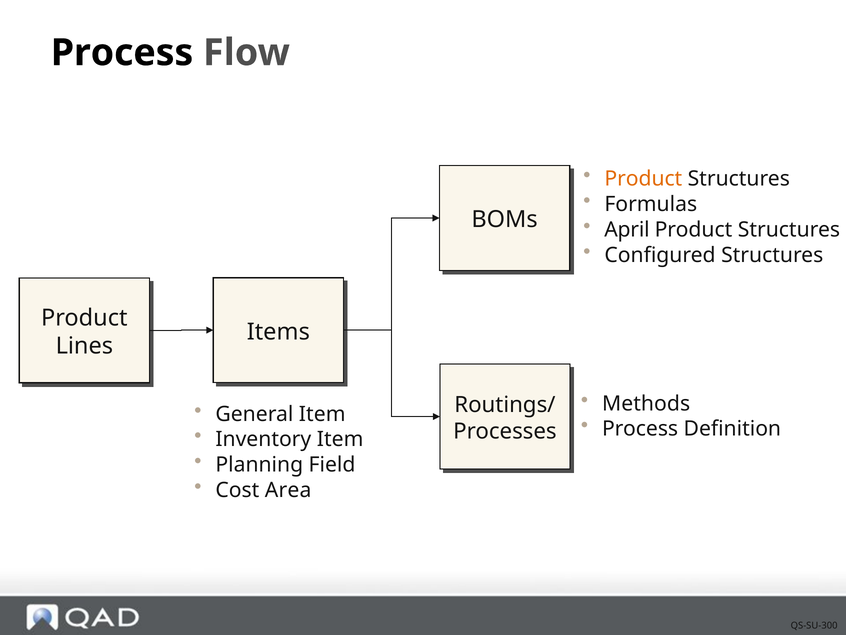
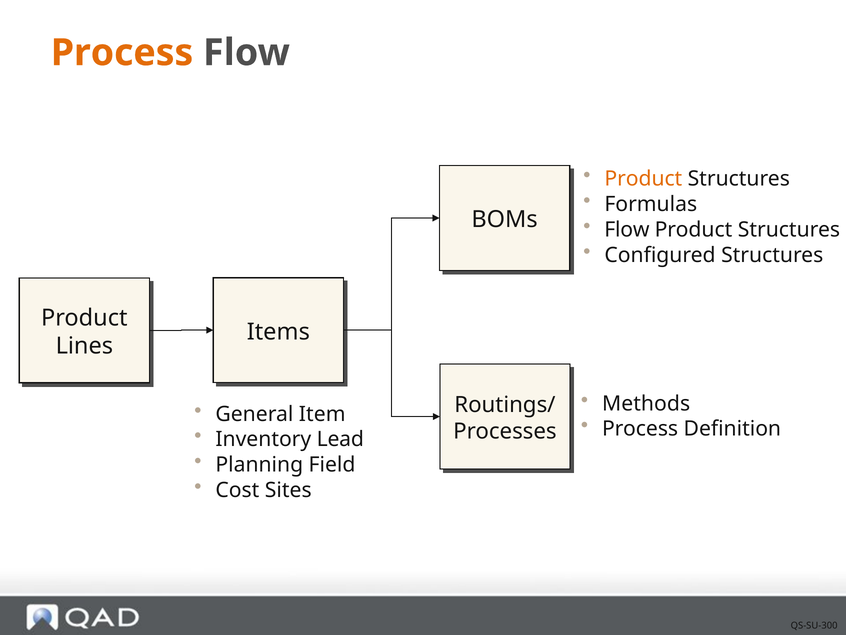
Process colour: black -> orange (122, 53)
April: April -> Flow (627, 230)
Inventory Item: Item -> Lead (340, 439)
Area: Area -> Sites (288, 490)
